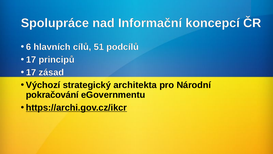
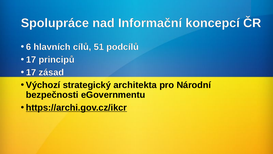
pokračování: pokračování -> bezpečnosti (52, 95)
